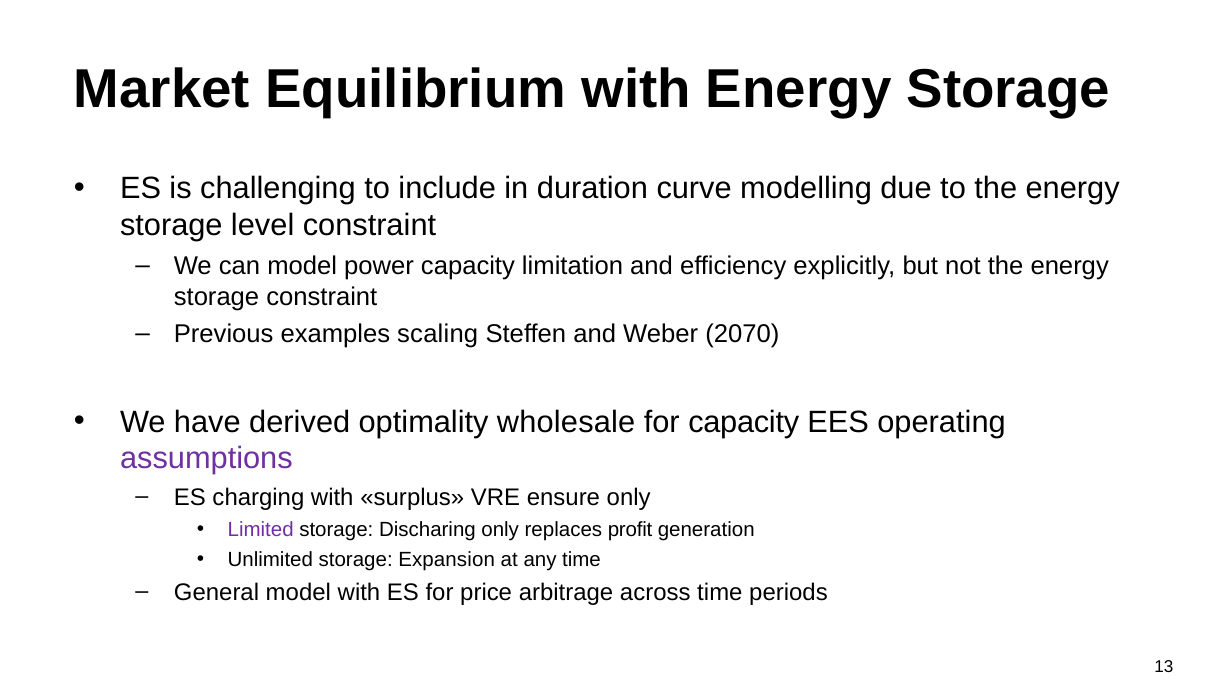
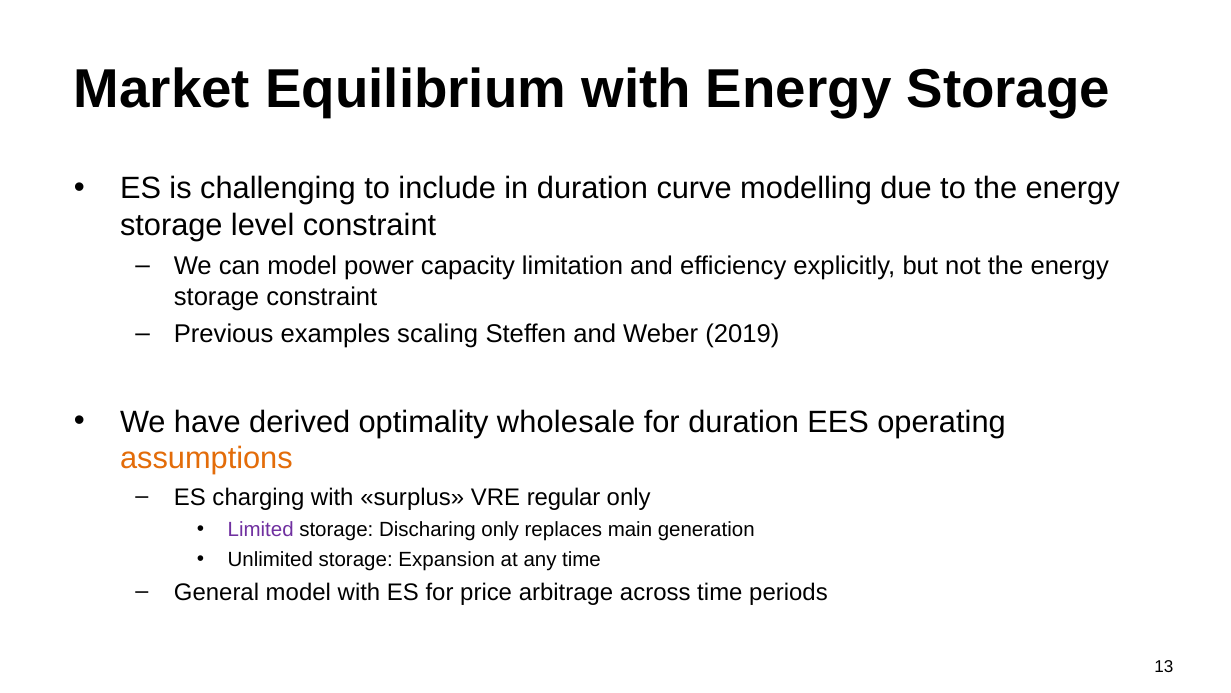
2070: 2070 -> 2019 (742, 334)
for capacity: capacity -> duration (744, 422)
assumptions colour: purple -> orange (206, 458)
ensure: ensure -> regular (564, 497)
profit: profit -> main (630, 529)
